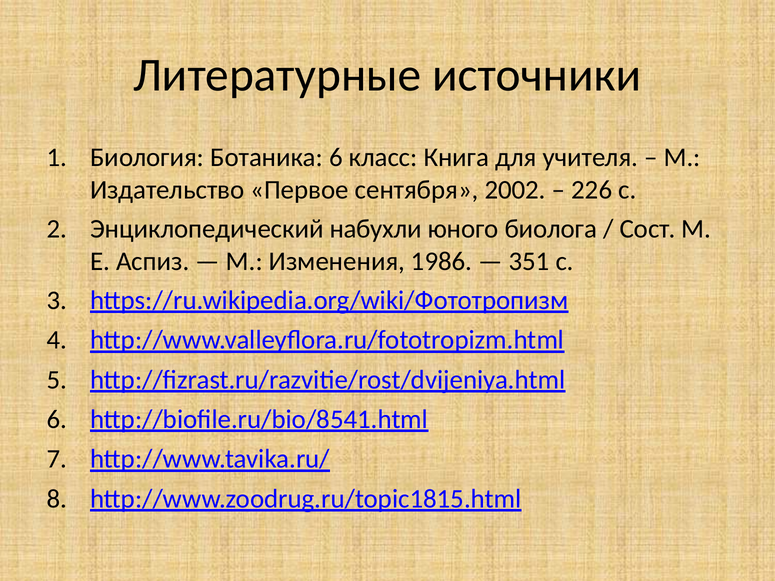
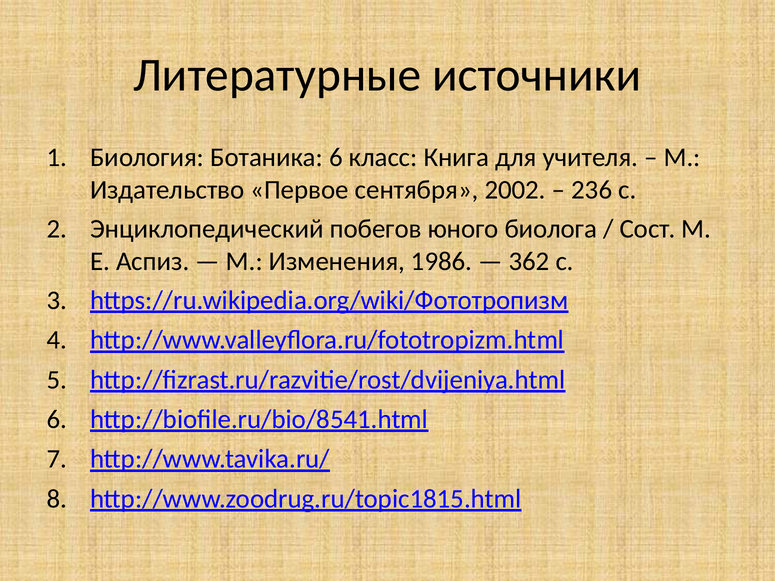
226: 226 -> 236 (592, 190)
набухли: набухли -> побегов (376, 229)
351: 351 -> 362 (529, 261)
